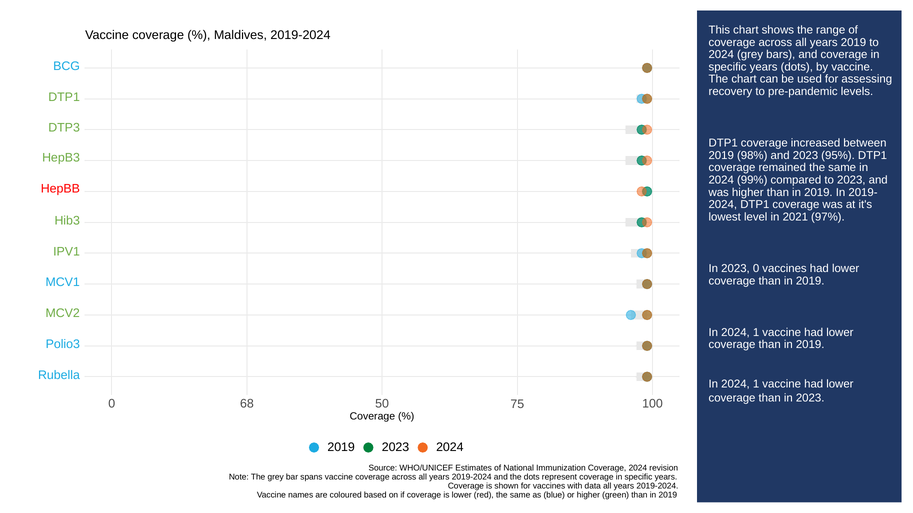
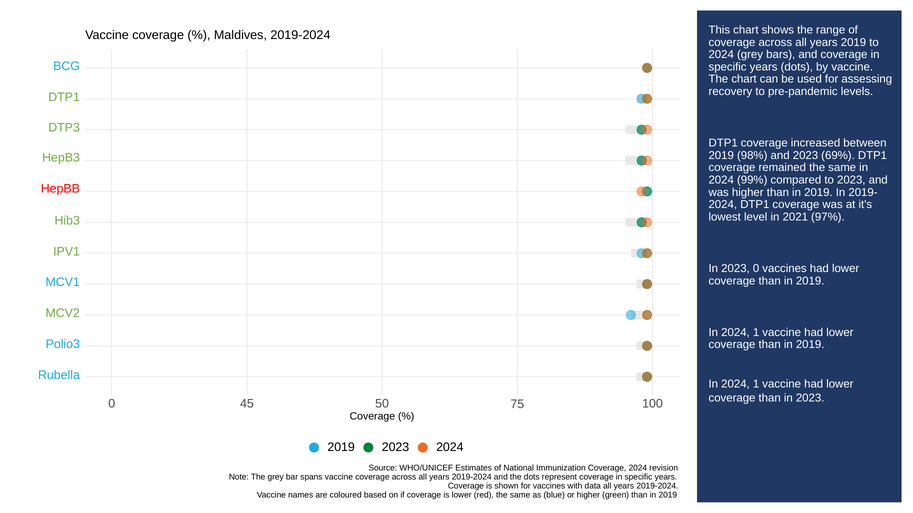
95%: 95% -> 69% (838, 156)
68: 68 -> 45 (247, 404)
